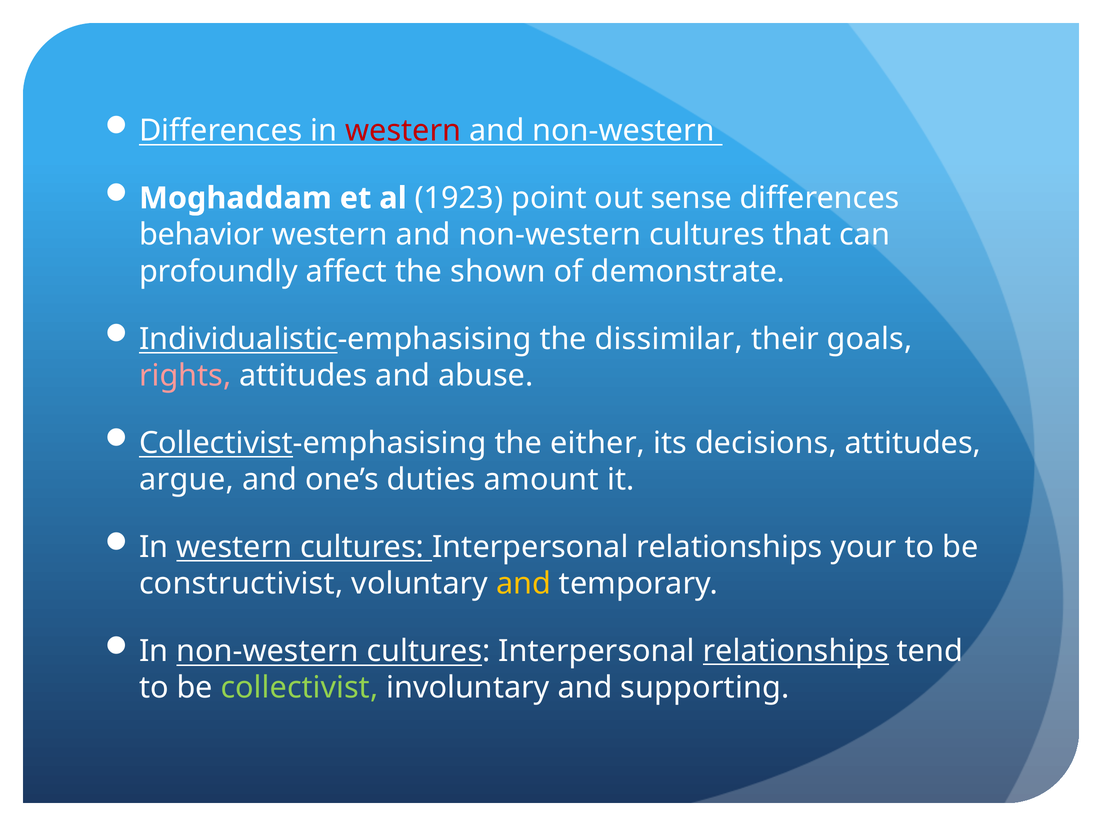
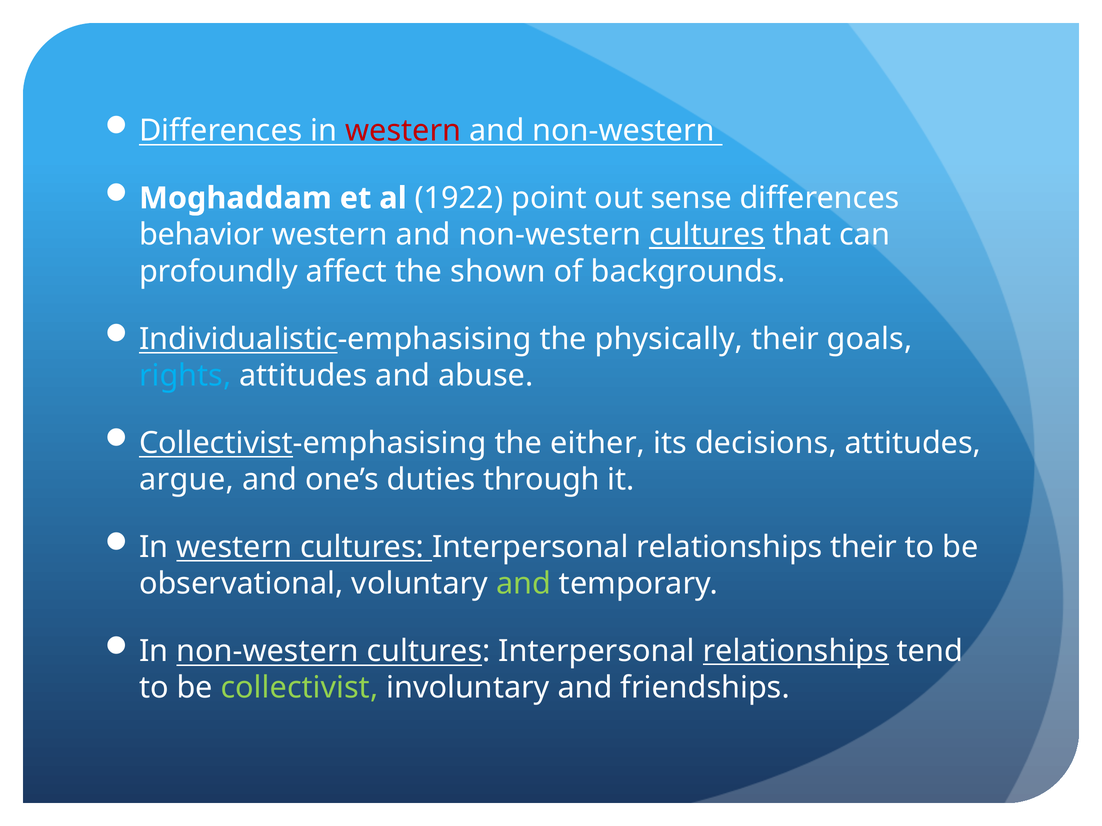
1923: 1923 -> 1922 (459, 198)
cultures underline: none -> present (707, 235)
demonstrate: demonstrate -> backgrounds (688, 272)
dissimilar: dissimilar -> physically (669, 339)
rights colour: pink -> light blue (185, 376)
amount: amount -> through (542, 480)
relationships your: your -> their (864, 547)
constructivist: constructivist -> observational (241, 584)
and colour: yellow -> light green (524, 584)
supporting: supporting -> friendships (705, 688)
